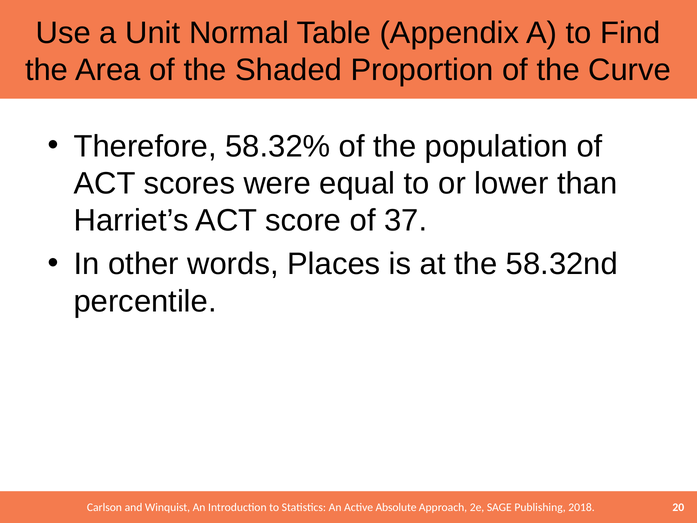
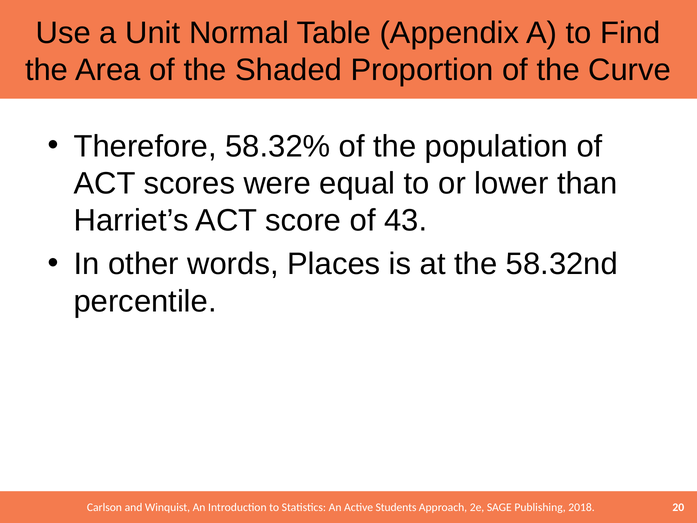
37: 37 -> 43 (406, 221)
Absolute: Absolute -> Students (396, 507)
